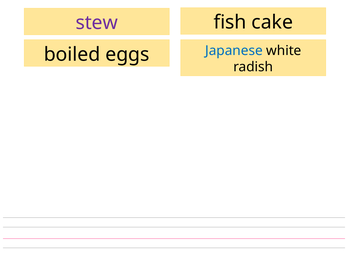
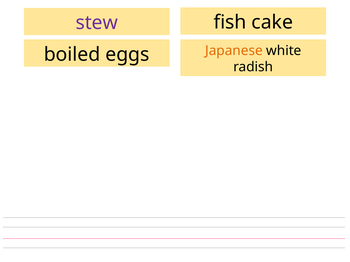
Japanese colour: blue -> orange (234, 51)
